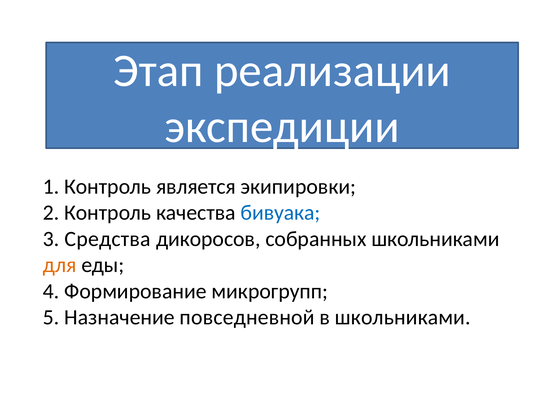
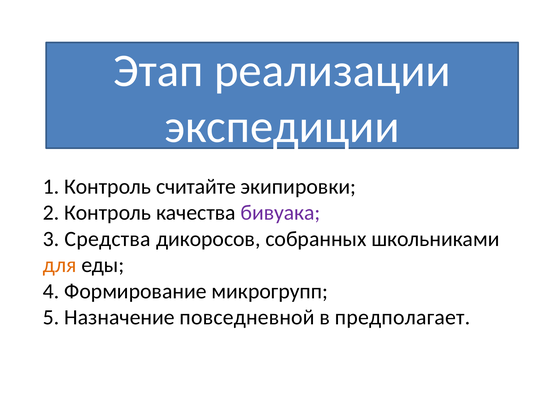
является: является -> считайте (196, 187)
бивуака colour: blue -> purple (281, 213)
в школьниками: школьниками -> предполагает (403, 317)
